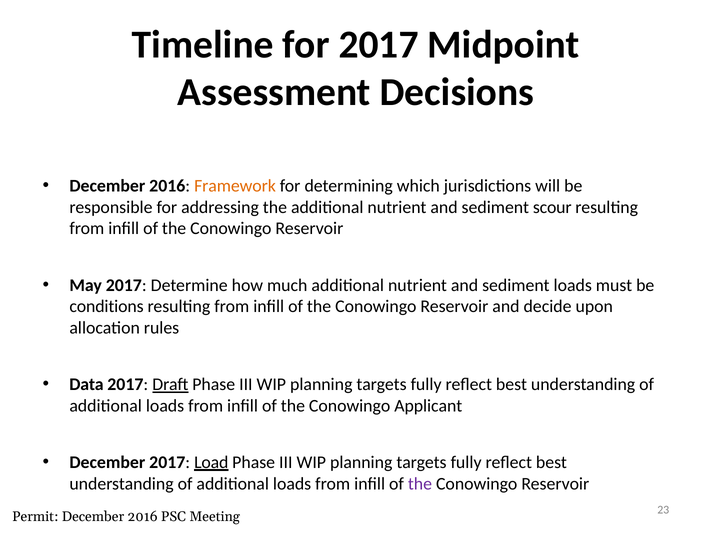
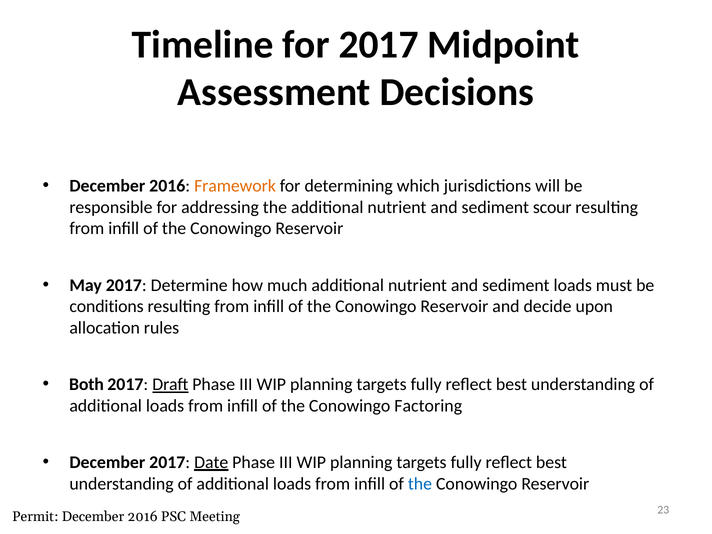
Data: Data -> Both (86, 384)
Applicant: Applicant -> Factoring (428, 406)
Load: Load -> Date (211, 462)
the colour: purple -> blue (420, 484)
